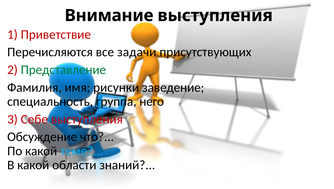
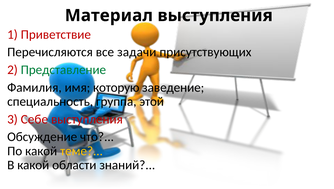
Внимание: Внимание -> Материал (109, 15)
рисунки: рисунки -> которую (116, 87)
него: него -> этой (152, 101)
теме colour: light blue -> yellow (82, 151)
